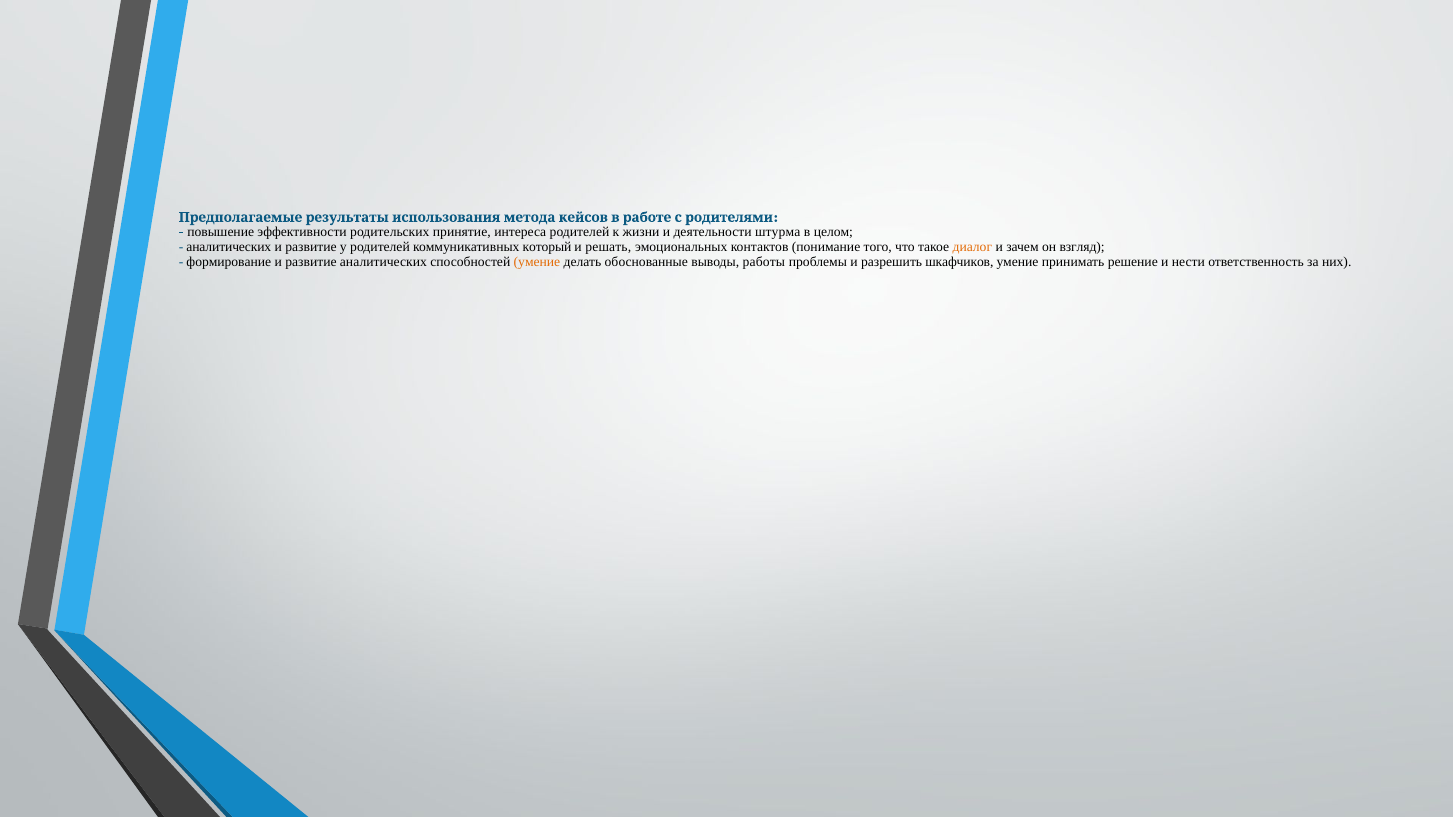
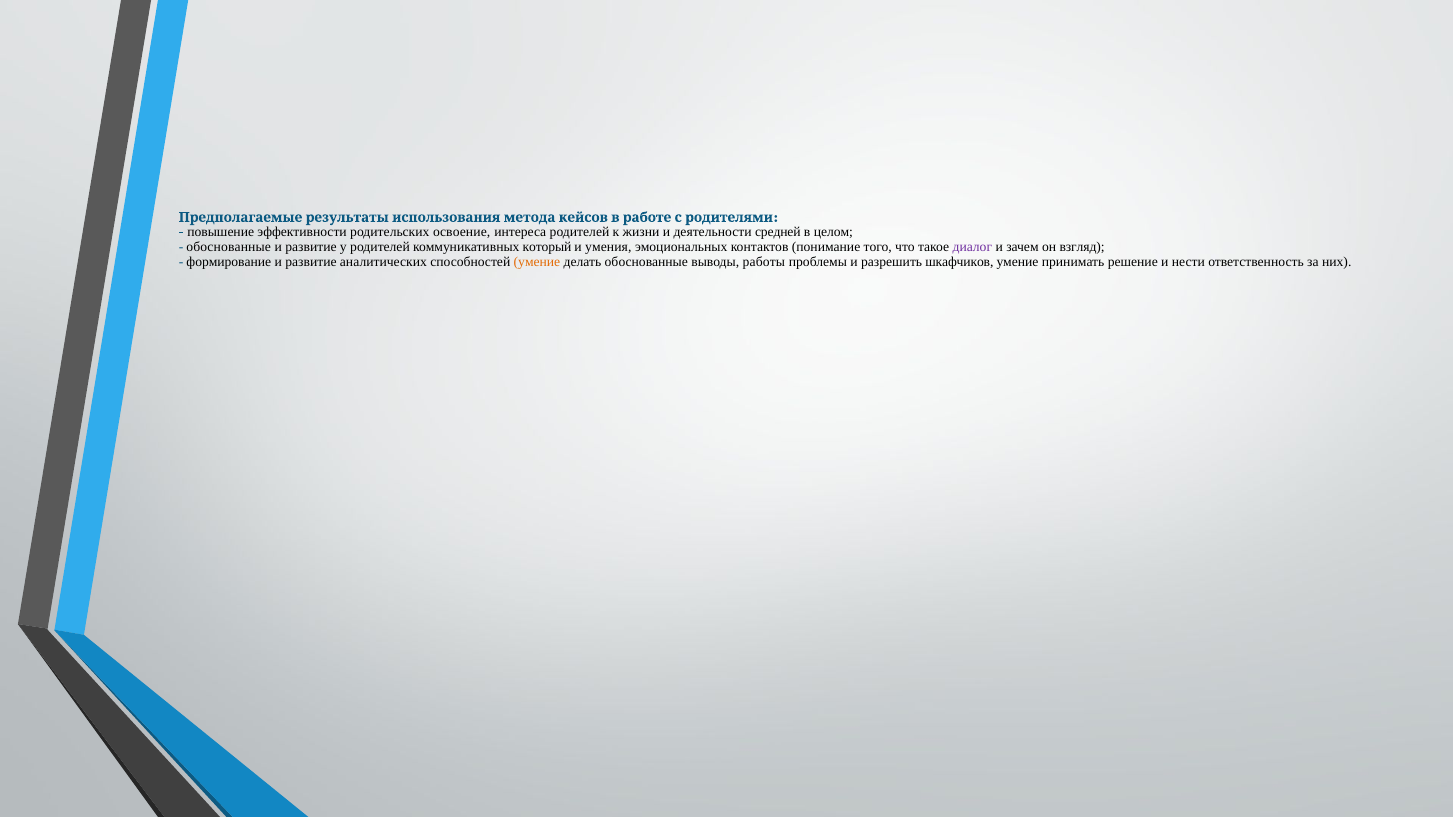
принятие: принятие -> освоение (462, 232)
штурма: штурма -> средней (778, 232)
аналитических: аналитических -> обоснованные (229, 247)
решать: решать -> умения (608, 247)
диалог colour: orange -> purple (972, 247)
